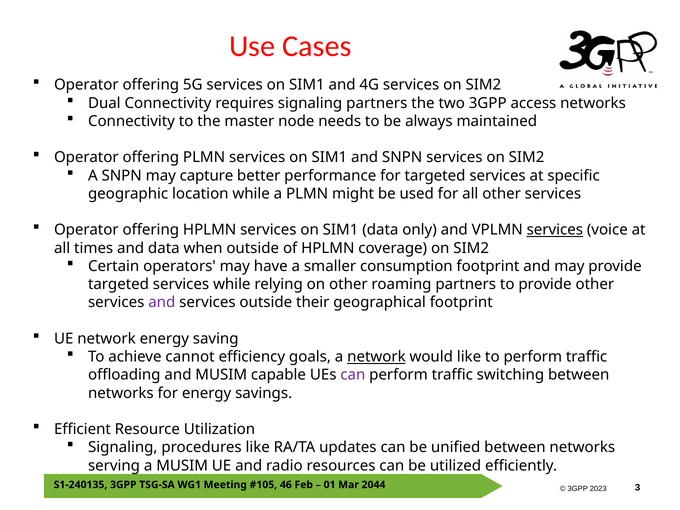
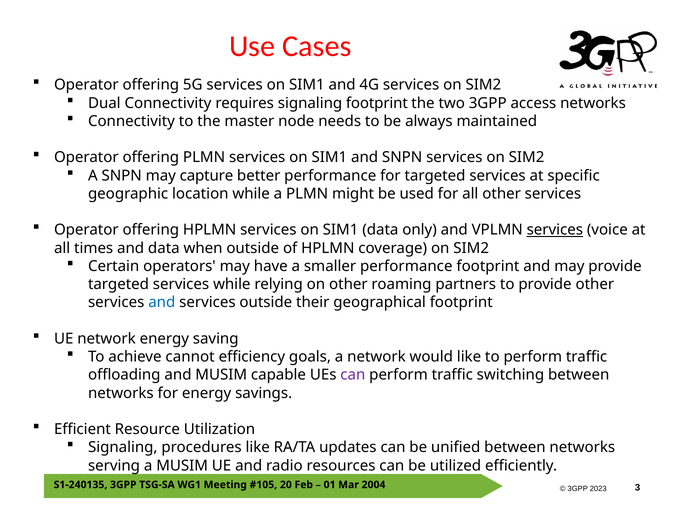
signaling partners: partners -> footprint (377, 103)
smaller consumption: consumption -> performance (406, 266)
and colour: purple -> blue (162, 302)
network underline: present -> none (376, 357)
46: 46 -> 20 (286, 485)
2044: 2044 -> 2004 (374, 485)
